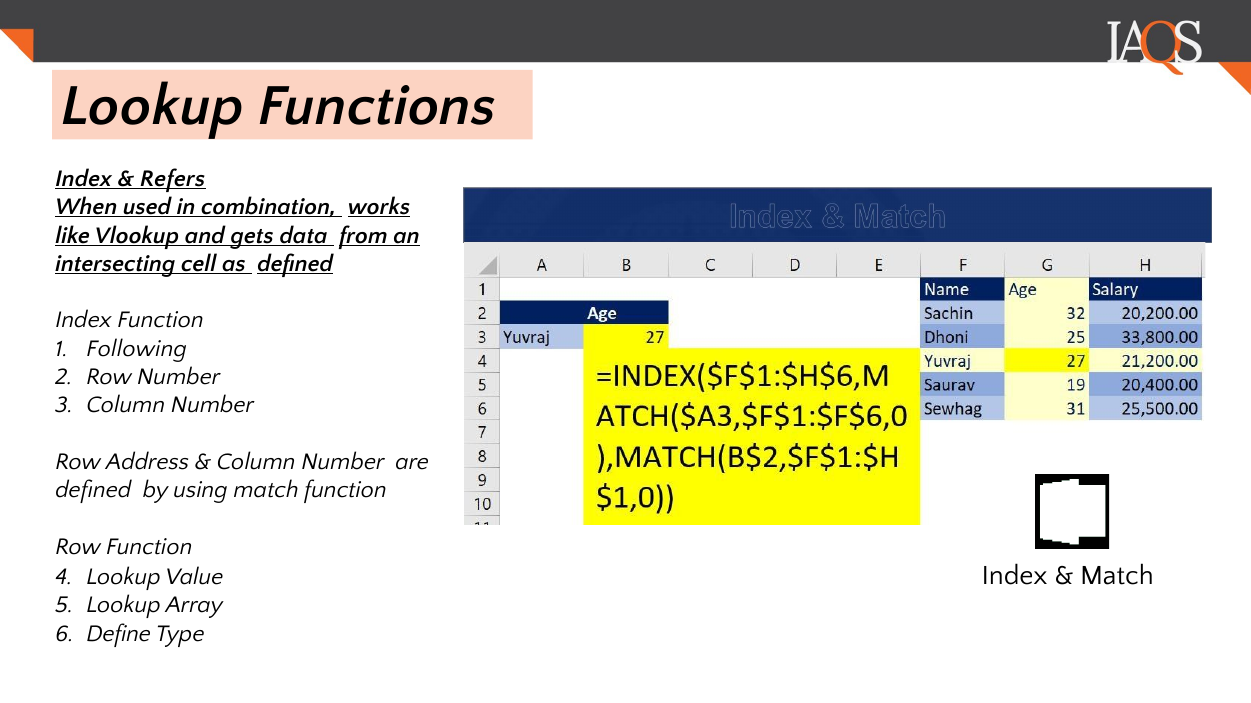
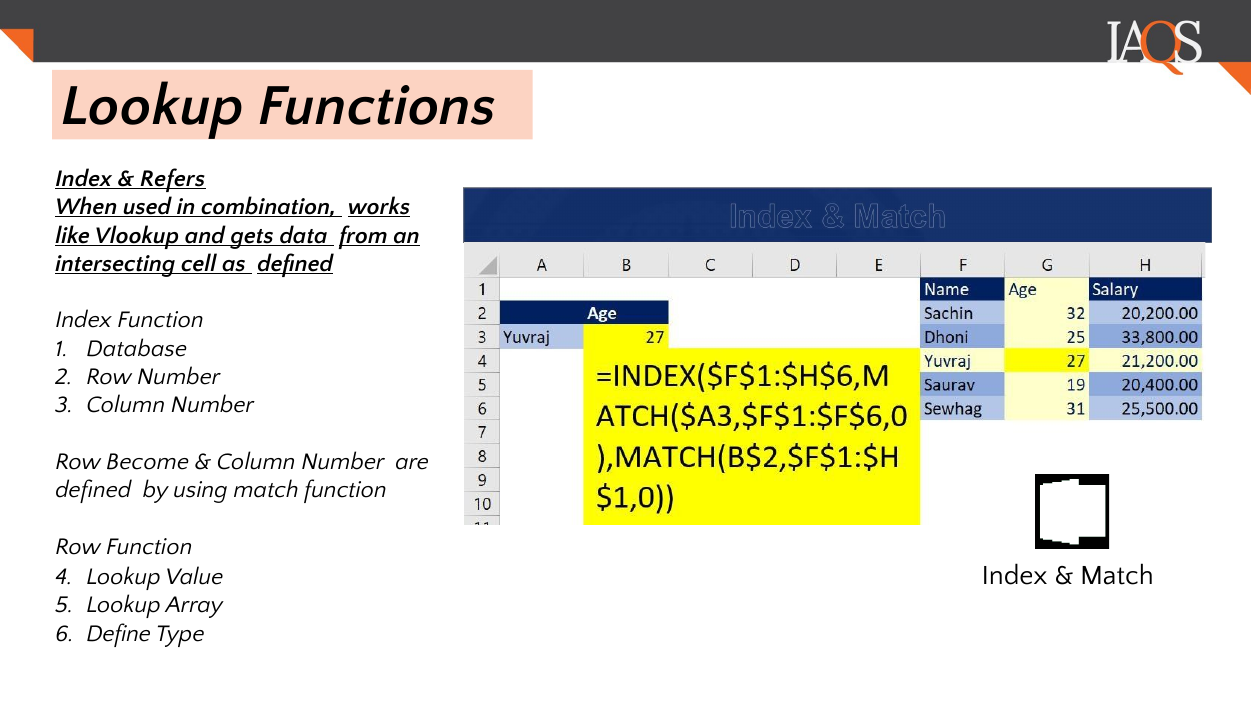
Following: Following -> Database (137, 349)
Address: Address -> Become (148, 462)
